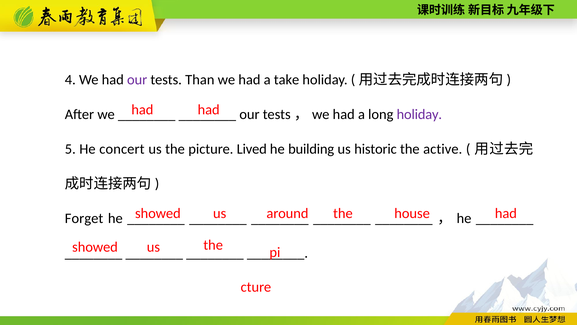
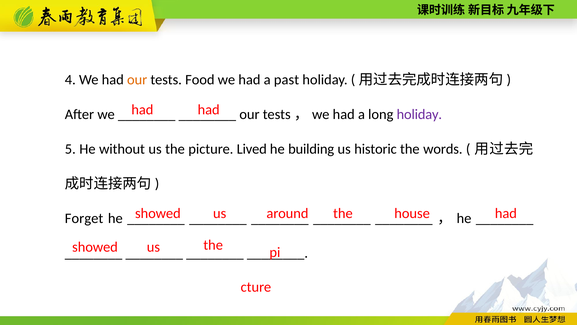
our colour: purple -> orange (137, 80)
Than: Than -> Food (200, 80)
take: take -> past (286, 80)
concert: concert -> without (122, 149)
active: active -> words (443, 149)
